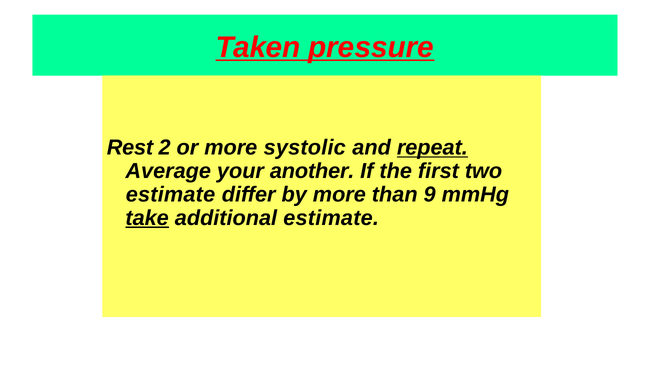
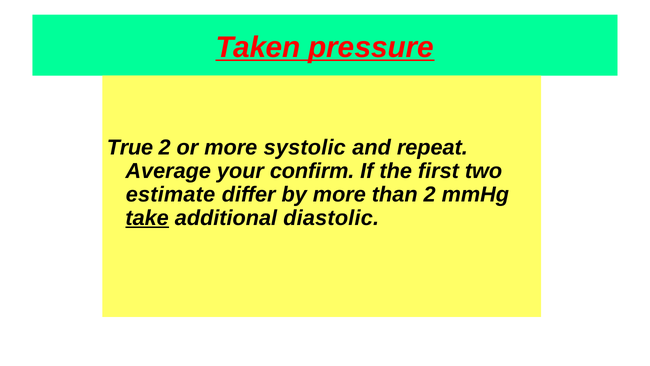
Rest: Rest -> True (130, 147)
repeat underline: present -> none (432, 147)
another: another -> confirm (312, 171)
than 9: 9 -> 2 (430, 194)
additional estimate: estimate -> diastolic (331, 218)
